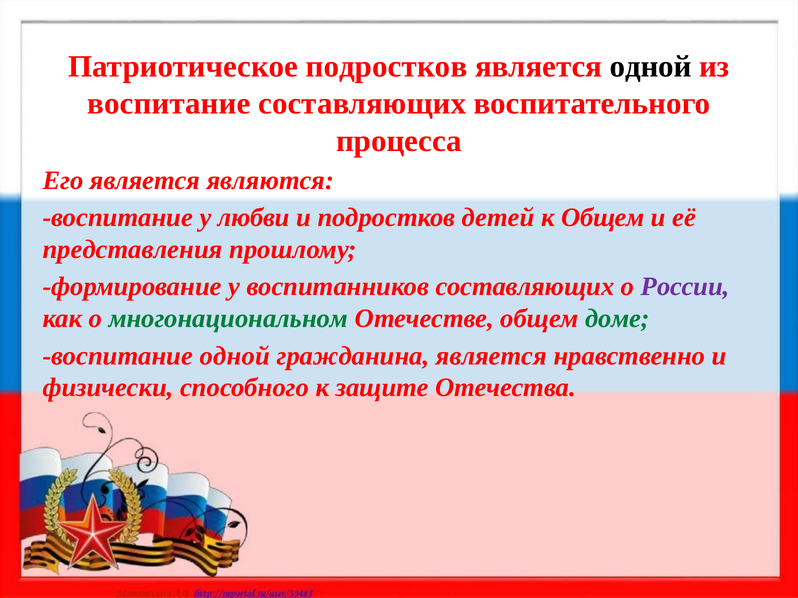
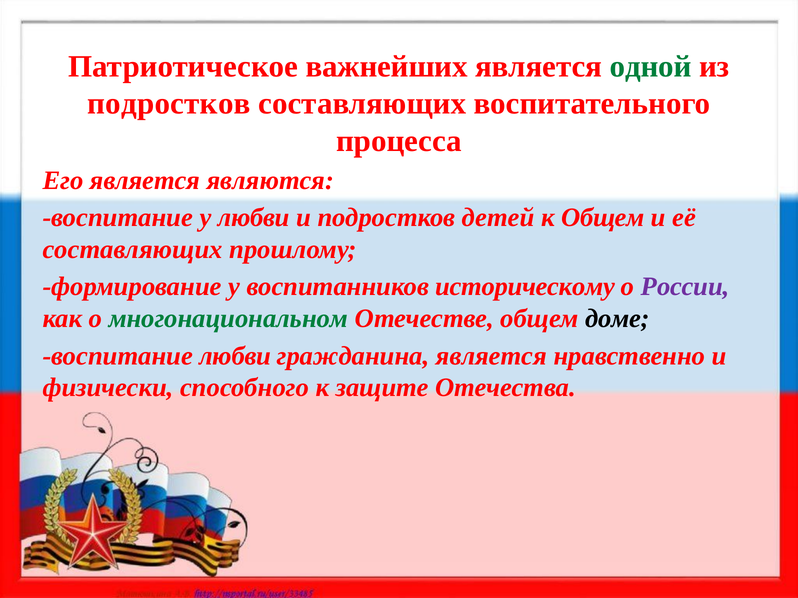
Патриотическое подростков: подростков -> важнейших (387, 66)
одной colour: black -> green (651, 66)
воспитание: воспитание -> подростков (169, 104)
представления: представления -> составляющих (133, 250)
воспитанников составляющих: составляющих -> историческому (525, 287)
доме colour: green -> black (617, 319)
воспитание одной: одной -> любви (235, 356)
